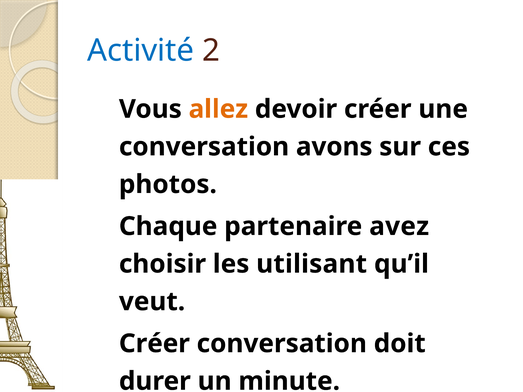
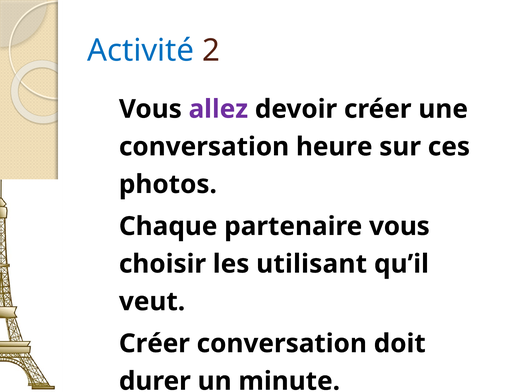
allez colour: orange -> purple (218, 109)
avons: avons -> heure (334, 147)
partenaire avez: avez -> vous (399, 226)
